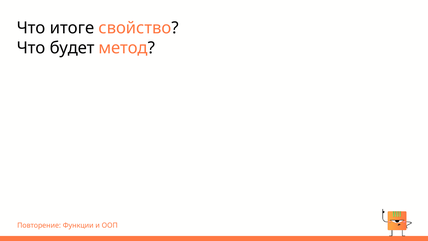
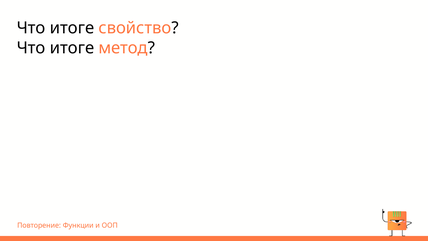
будет: будет -> итоге (72, 48)
